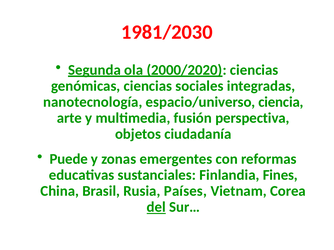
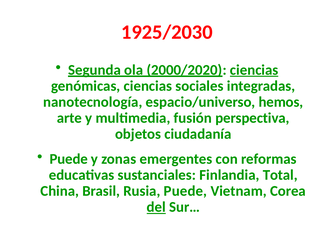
1981/2030: 1981/2030 -> 1925/2030 (167, 32)
ciencias underline: none -> present (254, 70)
ciencia: ciencia -> hemos (281, 102)
Fines: Fines -> Total (280, 175)
Rusia Países: Países -> Puede (185, 191)
